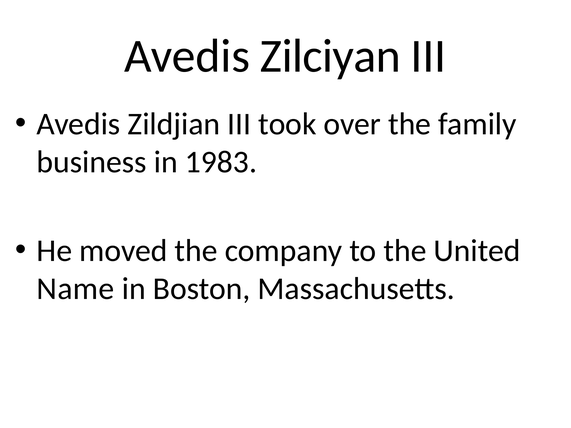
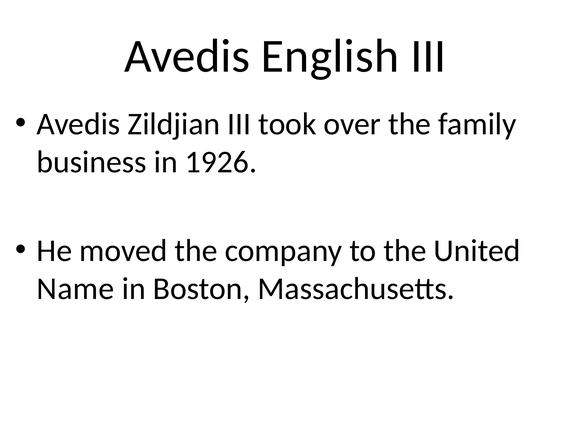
Zilciyan: Zilciyan -> English (330, 56)
1983: 1983 -> 1926 (221, 162)
